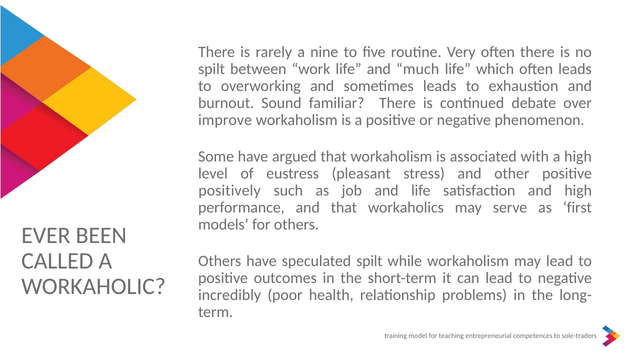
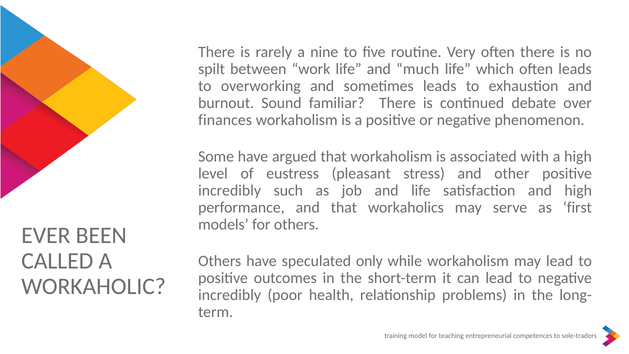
improve: improve -> finances (225, 120)
positively: positively -> incredibly (230, 191)
speculated spilt: spilt -> only (369, 261)
